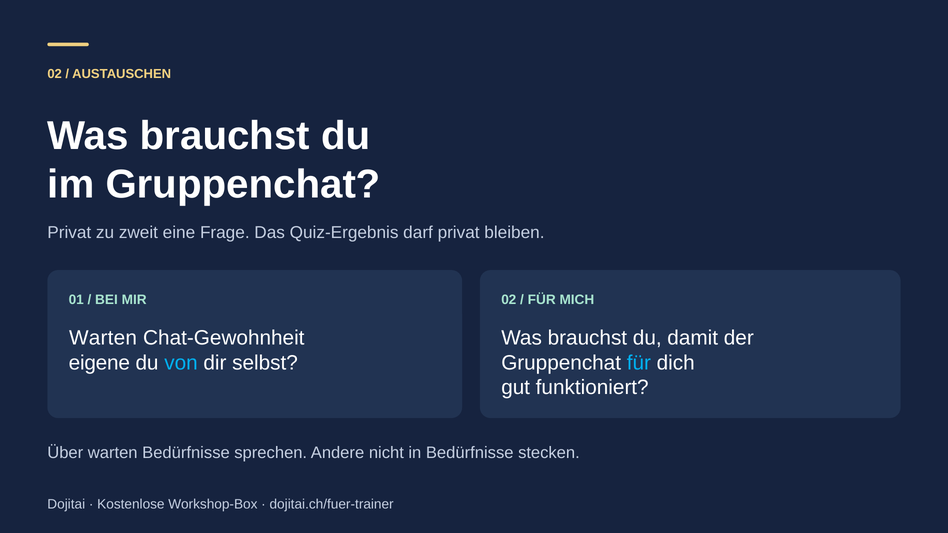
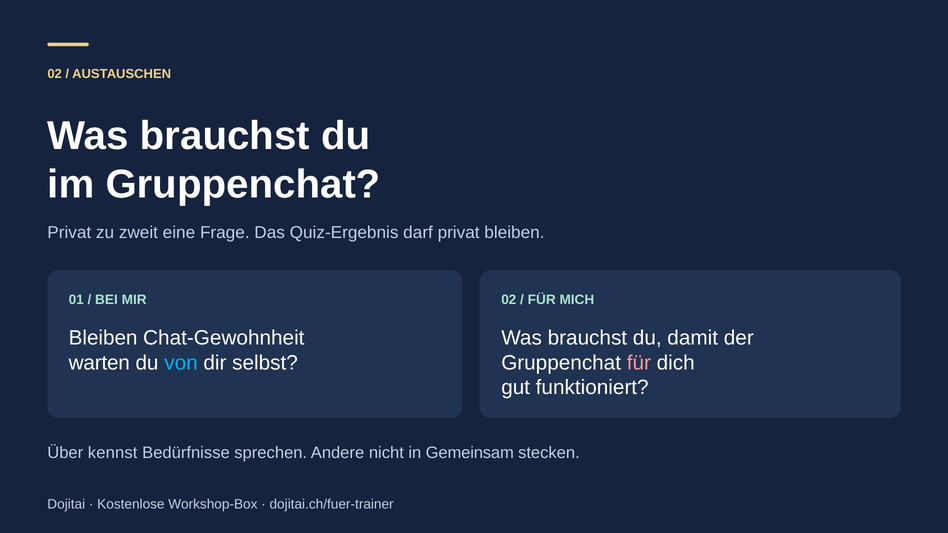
Warten: Warten -> Bleiben (103, 338)
eigene: eigene -> warten (99, 363)
für colour: light blue -> pink (639, 363)
Über warten: warten -> kennst (113, 453)
in Bedürfnisse: Bedürfnisse -> Gemeinsam (470, 453)
